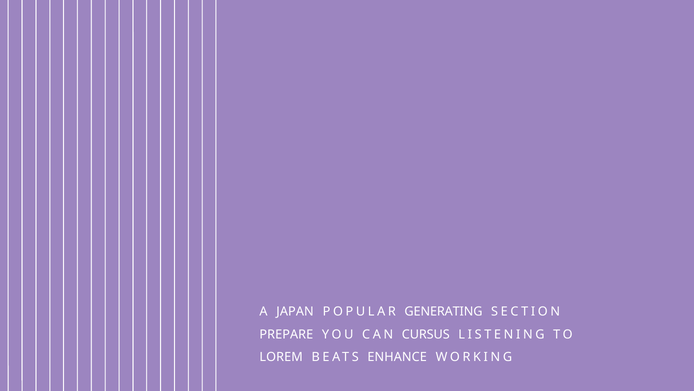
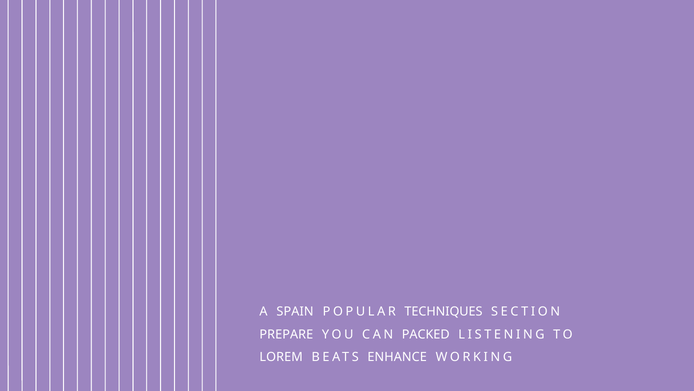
JAPAN: JAPAN -> SPAIN (295, 311)
GENERATING: GENERATING -> TECHNIQUES (443, 311)
CURSUS: CURSUS -> PACKED (426, 334)
